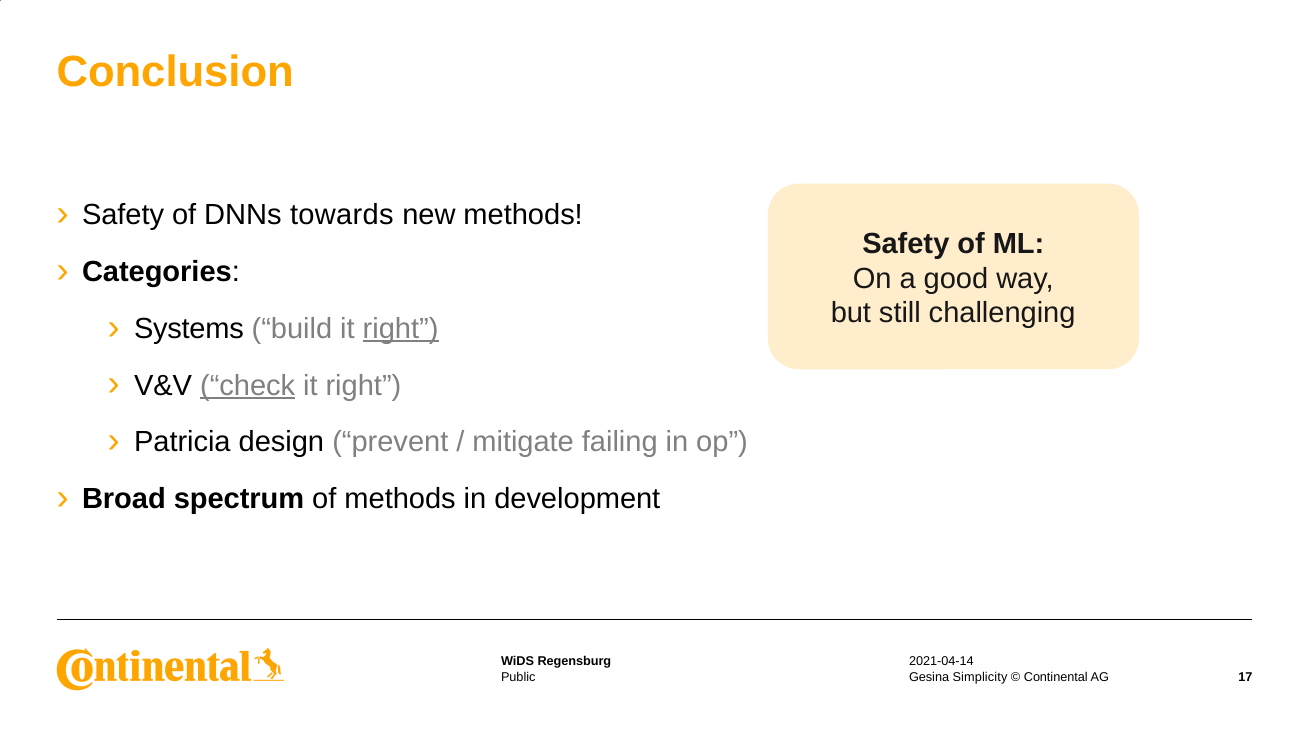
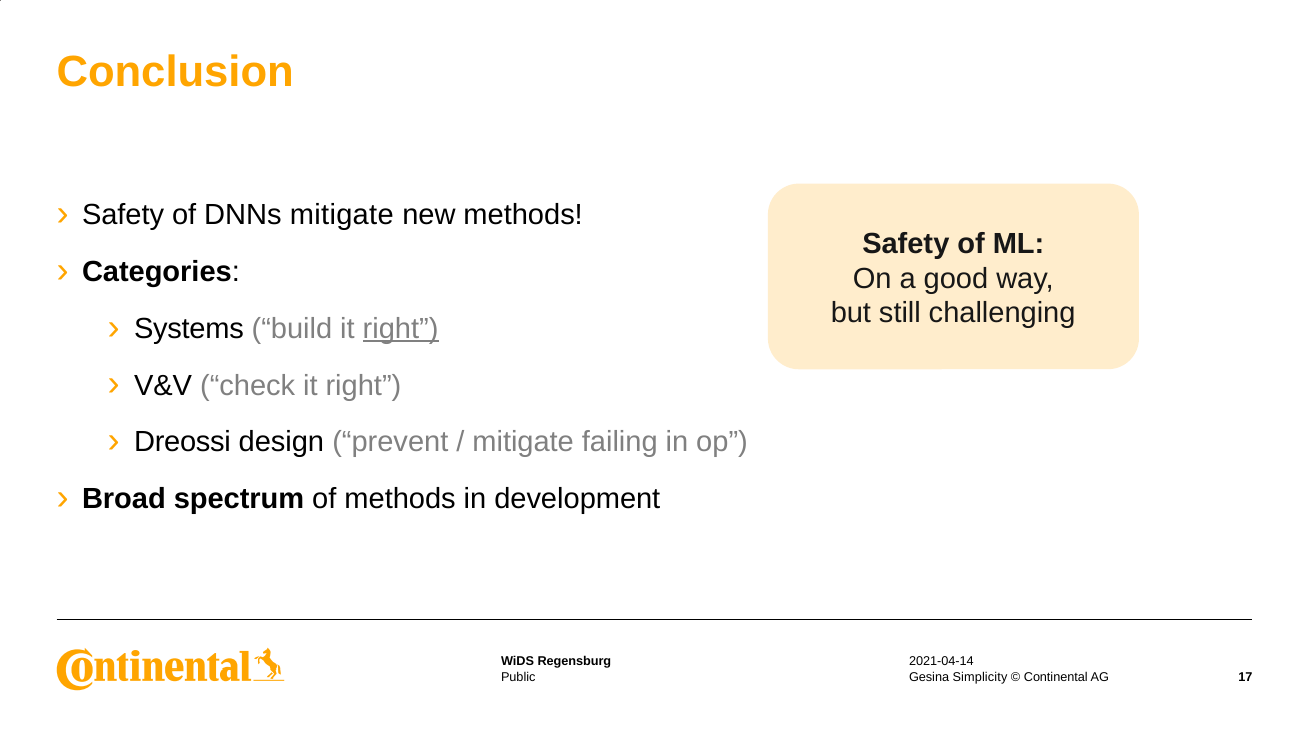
DNNs towards: towards -> mitigate (342, 215)
check underline: present -> none (248, 385)
Patricia: Patricia -> Dreossi (182, 442)
